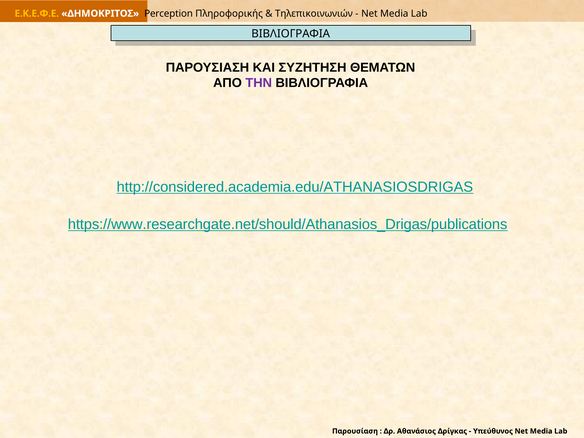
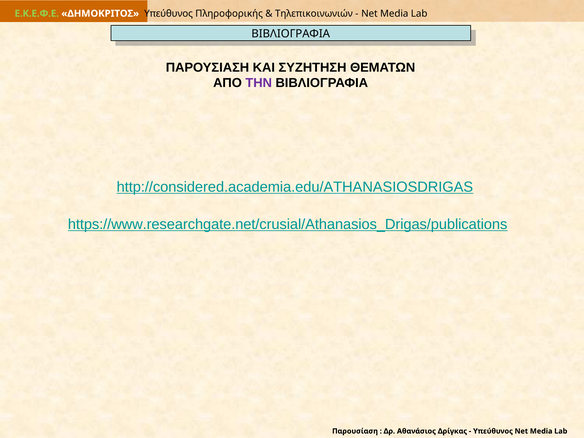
Ε.Κ.Ε.Φ.Ε colour: yellow -> light green (37, 14)
ΔΗΜΟΚΡΙΤΟΣ Perception: Perception -> Υπεύθυνος (169, 14)
https://www.researchgate.net/should/Athanasios_Drigas/publications: https://www.researchgate.net/should/Athanasios_Drigas/publications -> https://www.researchgate.net/crusial/Athanasios_Drigas/publications (288, 224)
